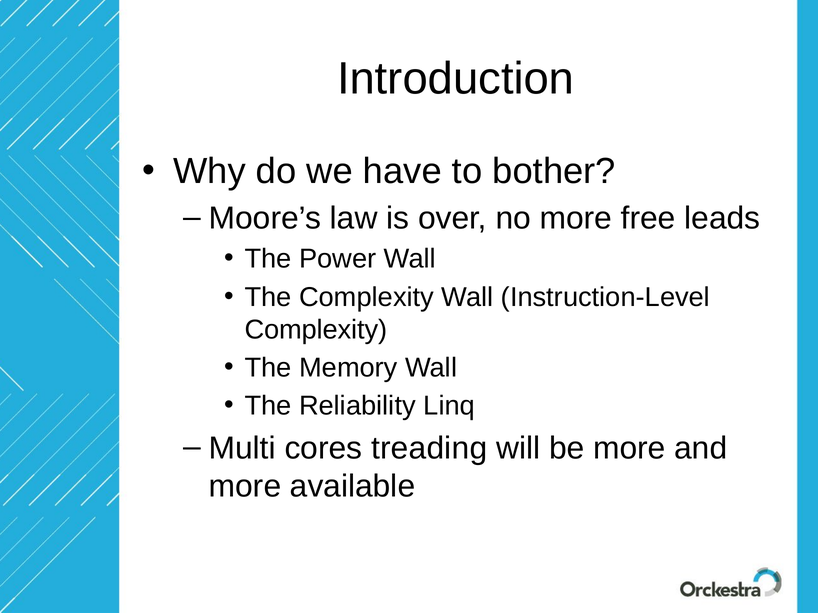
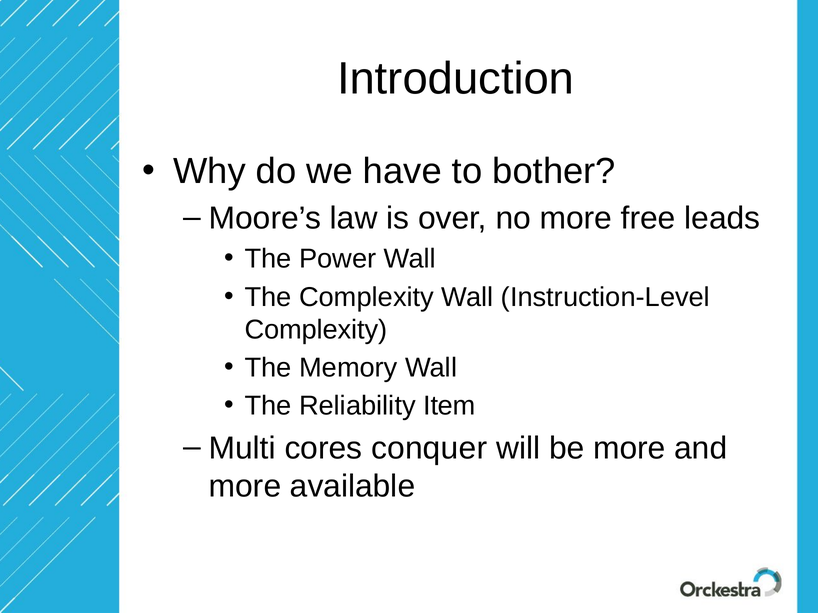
Linq: Linq -> Item (449, 406)
treading: treading -> conquer (429, 448)
